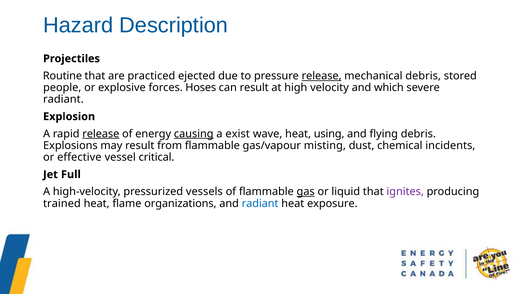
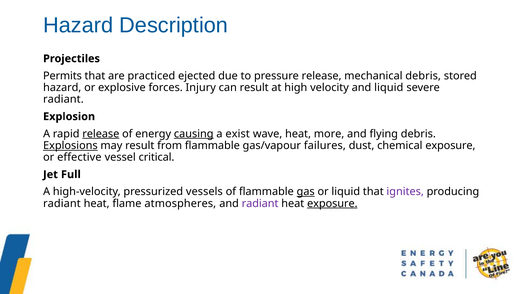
Routine: Routine -> Permits (62, 76)
release underline: present -> none (322, 76)
people: people -> hazard (62, 88)
Hoses: Hoses -> Injury (201, 88)
and which: which -> liquid (389, 88)
using: using -> more (329, 134)
Explosions underline: none -> present (70, 146)
misting: misting -> failures (325, 146)
chemical incidents: incidents -> exposure (450, 146)
trained: trained -> radiant (62, 204)
organizations: organizations -> atmospheres (180, 204)
radiant colour: blue -> purple (260, 204)
exposure underline: none -> present (332, 204)
